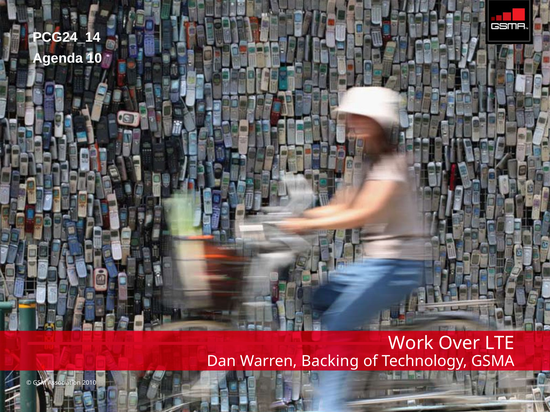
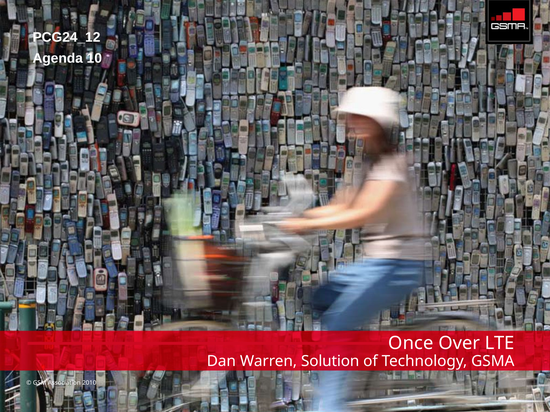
PCG24_14: PCG24_14 -> PCG24_12 (66, 37)
Work: Work -> Once (411, 343)
Backing: Backing -> Solution (330, 362)
